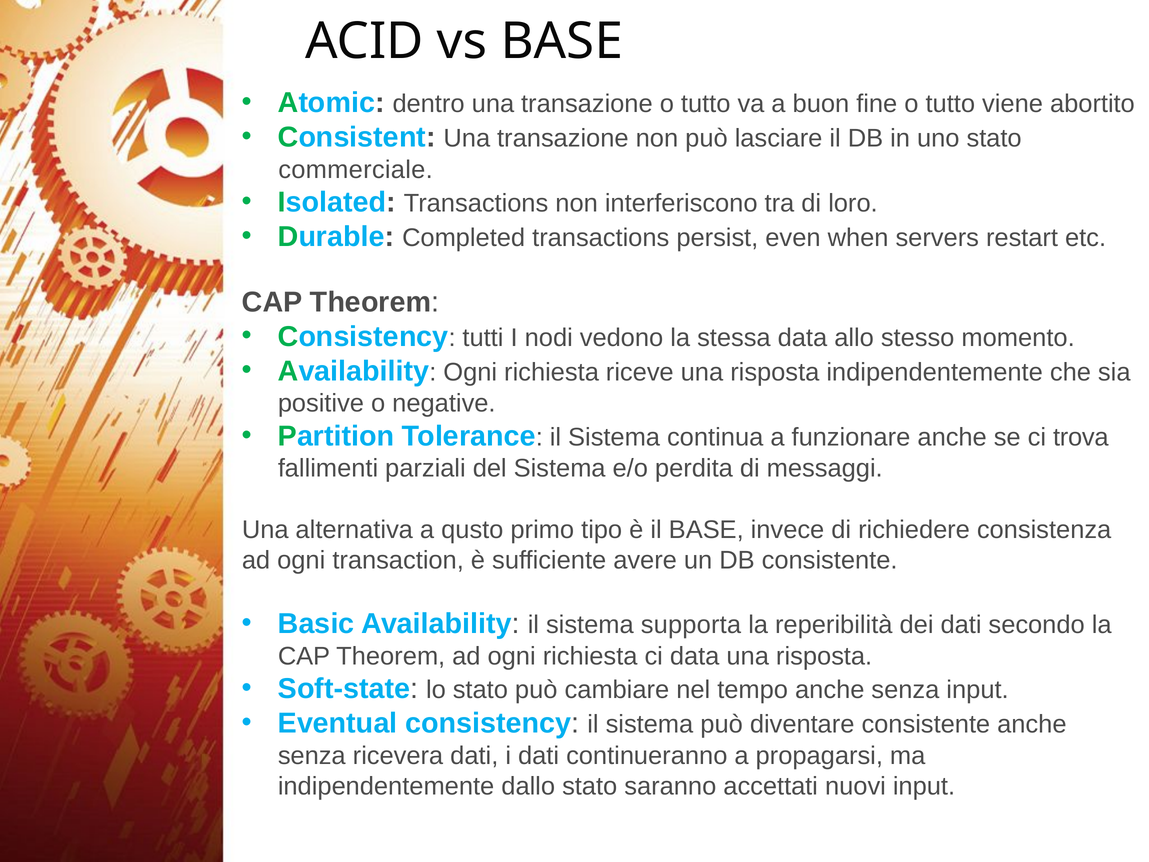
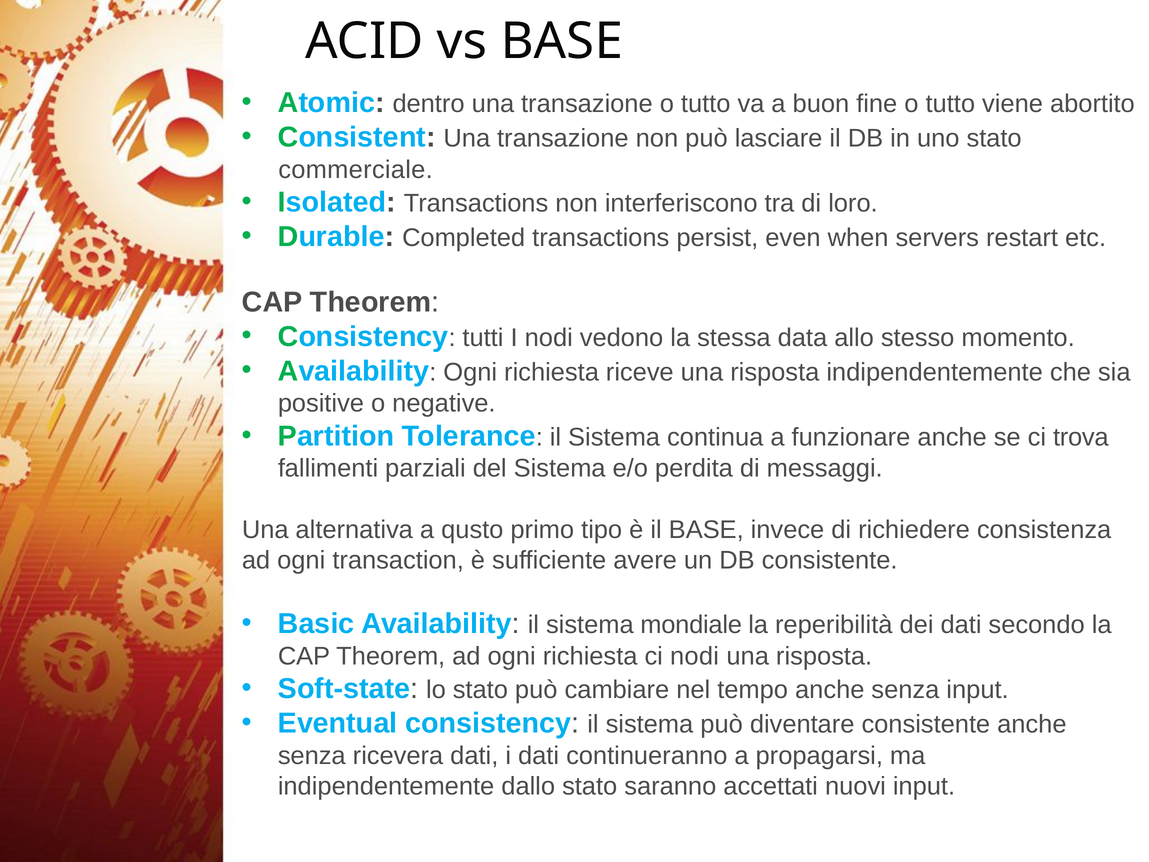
supporta: supporta -> mondiale (691, 625)
ci data: data -> nodi (695, 656)
